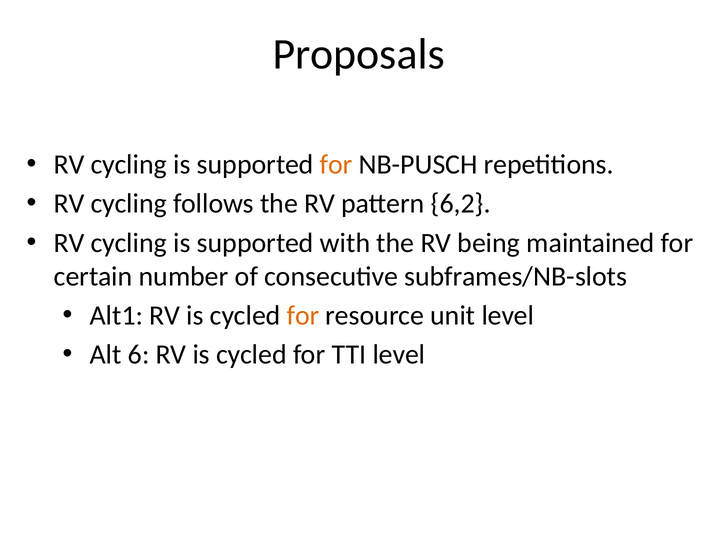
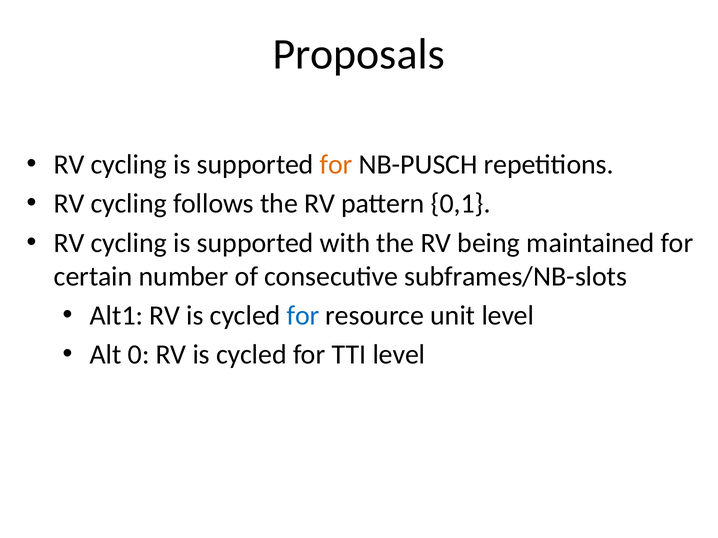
6,2: 6,2 -> 0,1 (461, 204)
for colour: orange -> blue (303, 316)
6: 6 -> 0 (139, 355)
